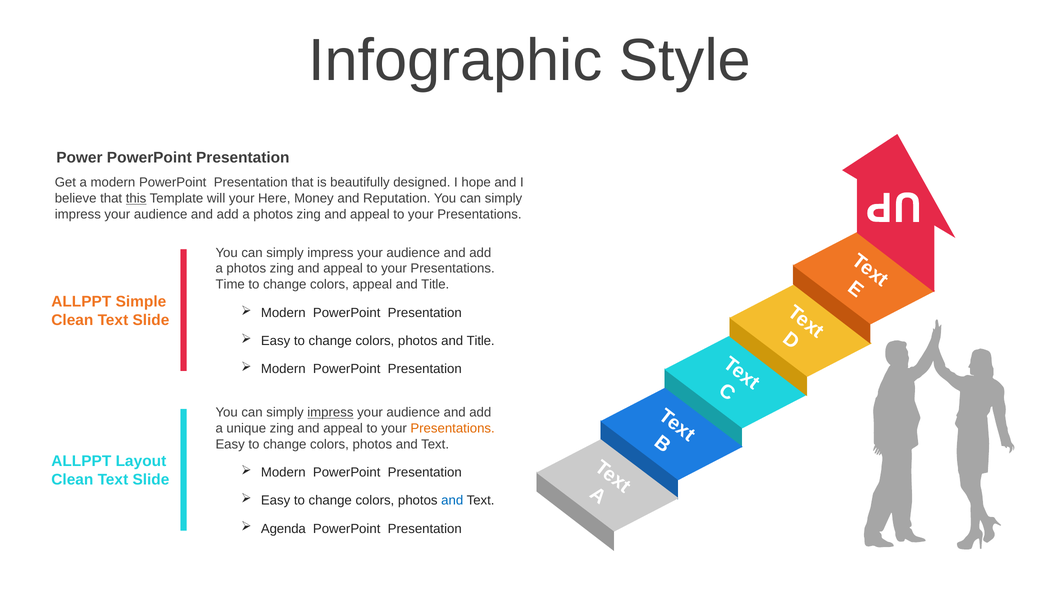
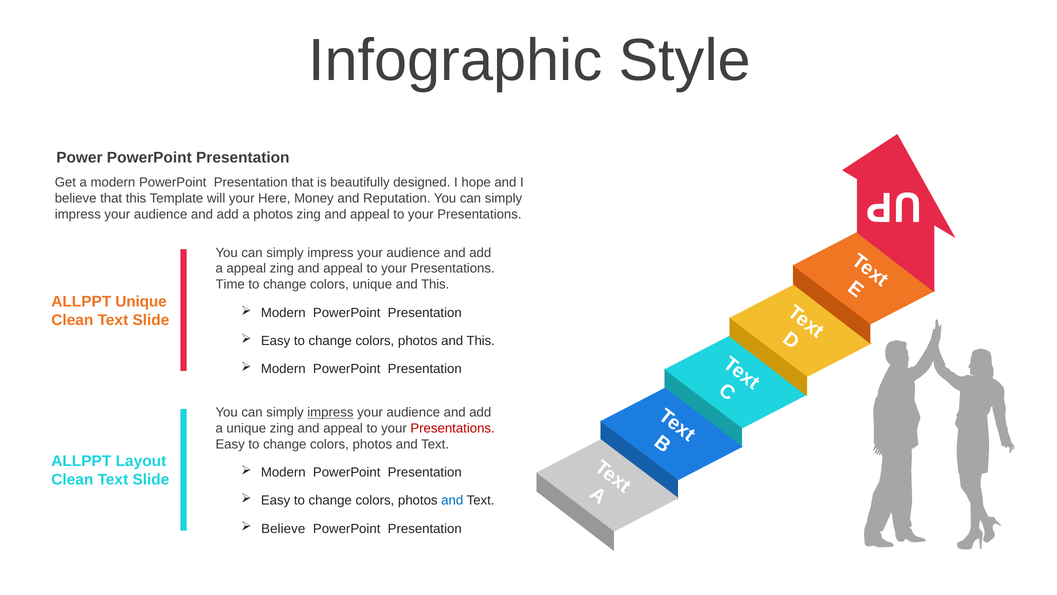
this underline: present -> none (136, 198)
photos: photos -> appeal (246, 268)
colors appeal: appeal -> unique (372, 284)
Title: Title -> This (435, 284)
ALLPPT Simple: Simple -> Unique (141, 301)
photos and Title: Title -> This (481, 341)
Presentations colour: orange -> red (453, 428)
Agenda: Agenda -> Believe (283, 528)
